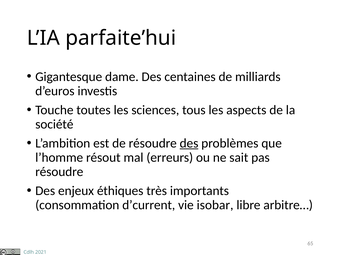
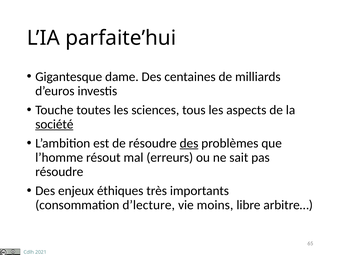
société underline: none -> present (54, 124)
d’current: d’current -> d’lecture (149, 205)
isobar: isobar -> moins (215, 205)
